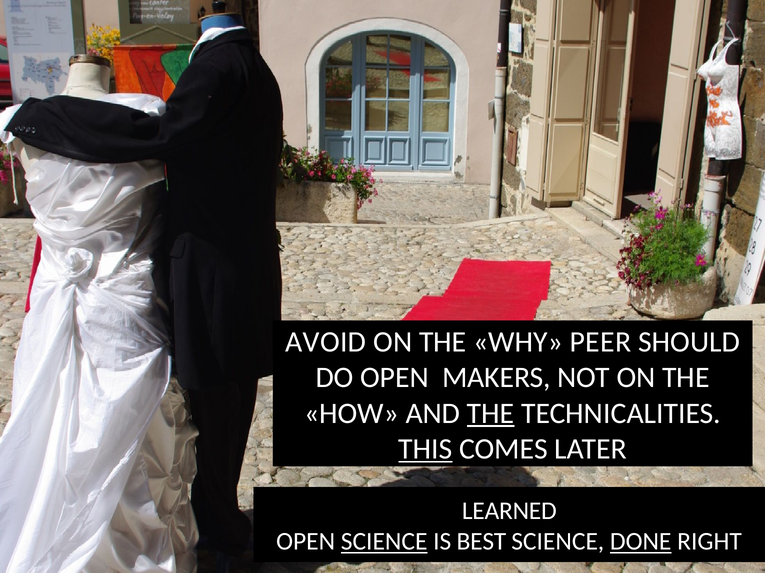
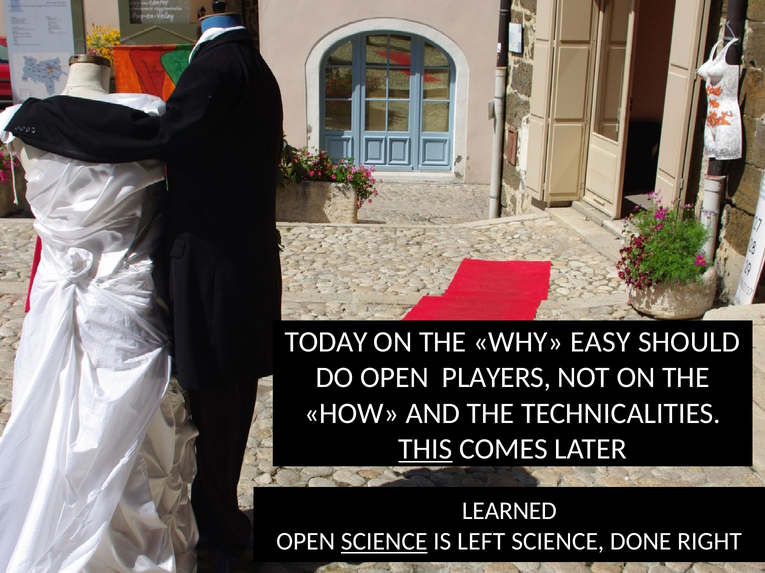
AVOID: AVOID -> TODAY (326, 342)
PEER: PEER -> EASY (601, 342)
MAKERS: MAKERS -> PLAYERS (497, 378)
THE underline: present -> none (491, 414)
BEST: BEST -> LEFT (481, 542)
DONE underline: present -> none (641, 542)
